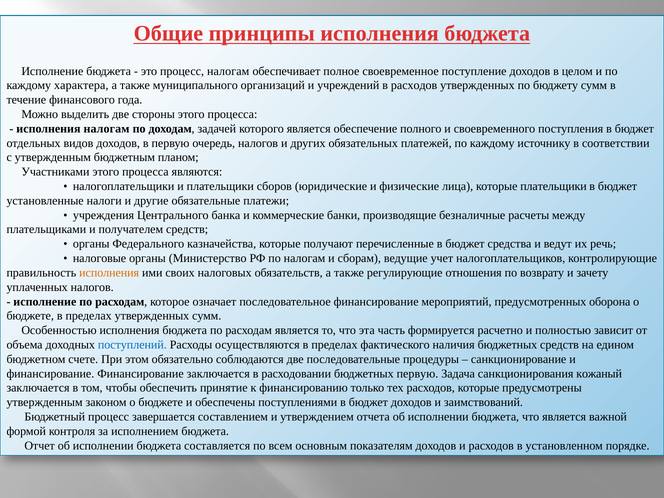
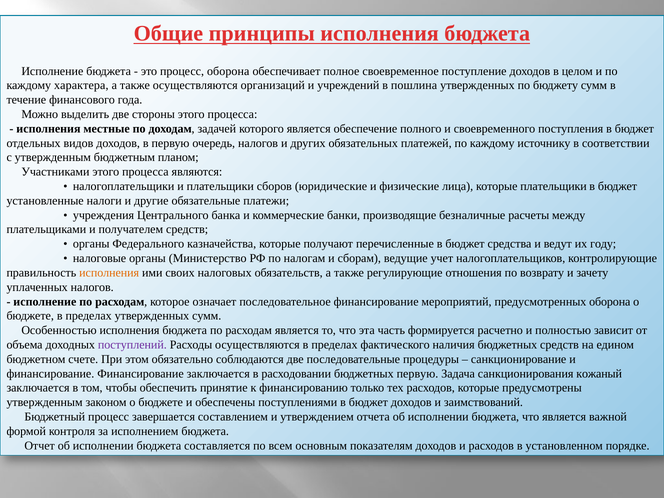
процесс налогам: налогам -> оборона (228, 71)
также муниципального: муниципального -> осуществляются (195, 85)
в расходов: расходов -> пошлина (414, 85)
исполнения налогам: налогам -> местные (107, 129)
речь: речь -> году (603, 244)
поступлений colour: blue -> purple (132, 345)
